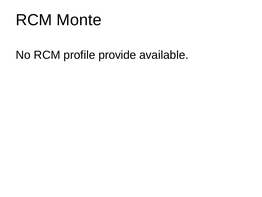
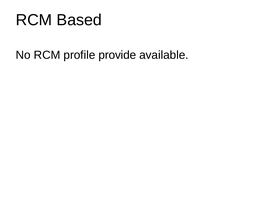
Monte: Monte -> Based (79, 20)
